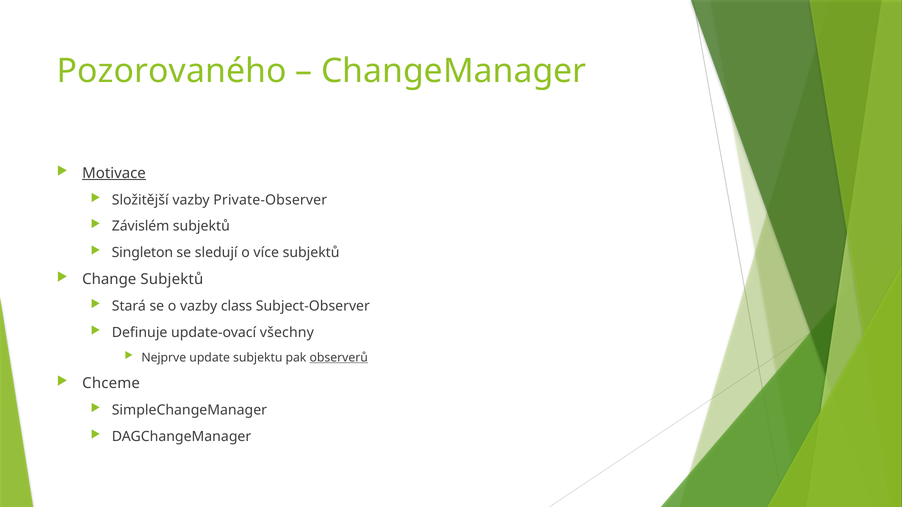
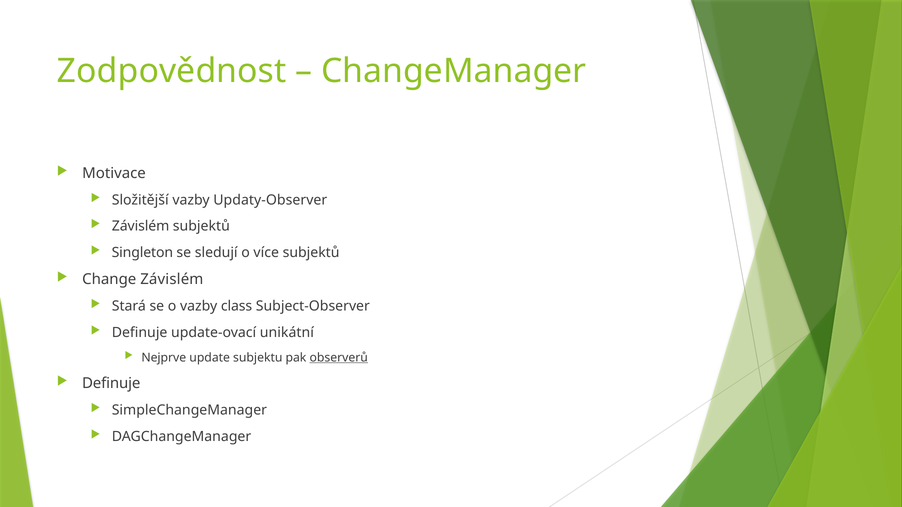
Pozorovaného: Pozorovaného -> Zodpovědnost (172, 71)
Motivace underline: present -> none (114, 173)
Private-Observer: Private-Observer -> Updaty-Observer (270, 200)
Change Subjektů: Subjektů -> Závislém (172, 280)
všechny: všechny -> unikátní (287, 333)
Chceme: Chceme -> Definuje (111, 384)
